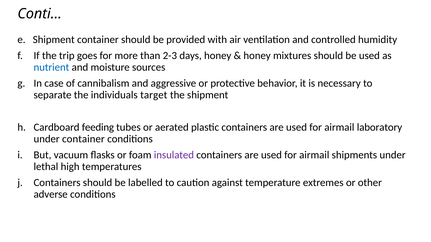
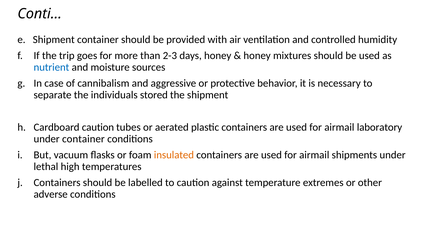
target: target -> stored (154, 95)
Cardboard feeding: feeding -> caution (98, 127)
insulated colour: purple -> orange (174, 155)
